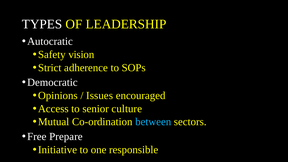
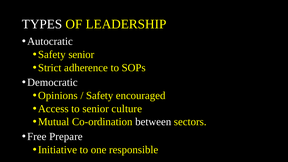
Safety vision: vision -> senior (81, 55)
Issues: Issues -> Safety (100, 95)
between colour: light blue -> white (153, 122)
